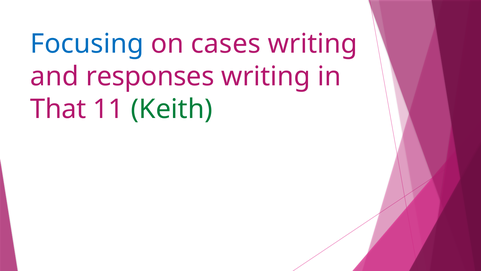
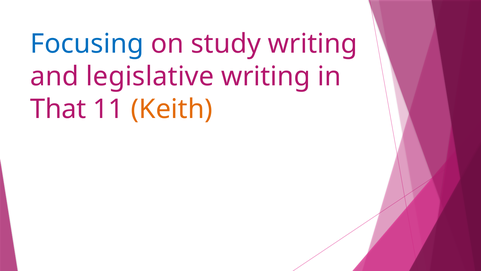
cases: cases -> study (226, 44)
responses: responses -> legislative (150, 76)
Keith colour: green -> orange (172, 109)
